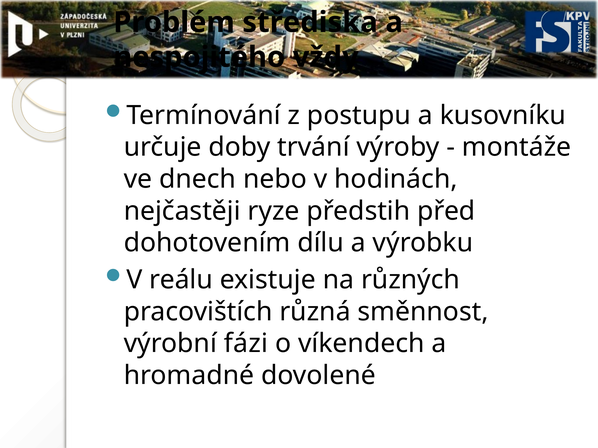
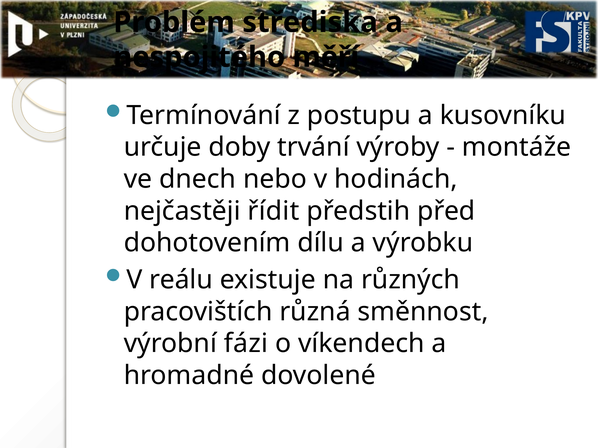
vždy: vždy -> měří (326, 57)
ryze: ryze -> řídit (273, 211)
